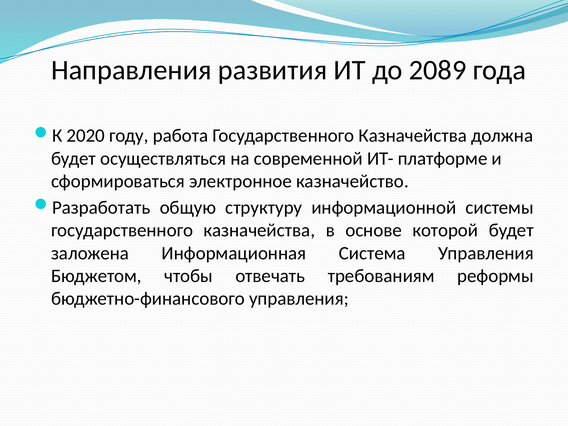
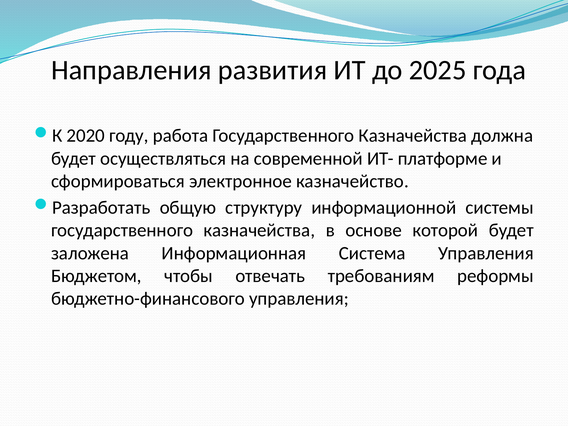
2089: 2089 -> 2025 (438, 70)
